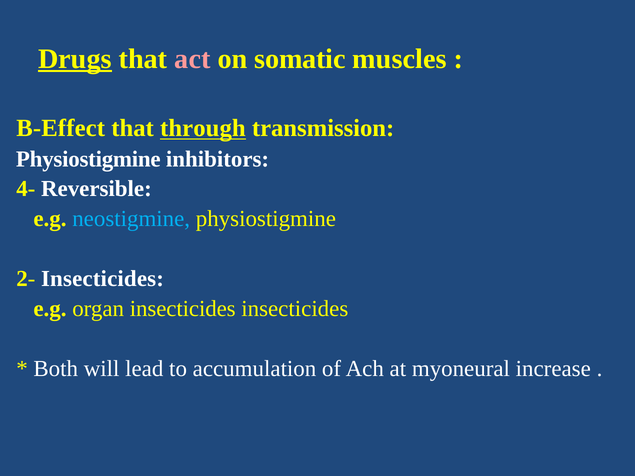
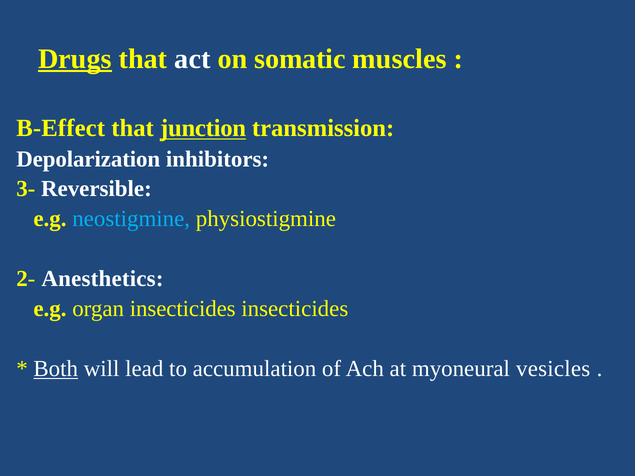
act colour: pink -> white (192, 59)
through: through -> junction (203, 128)
Physiostigmine: Physiostigmine -> Depolarization (88, 159)
4-: 4- -> 3- (26, 189)
2- Insecticides: Insecticides -> Anesthetics (102, 279)
Both underline: none -> present (56, 369)
increase: increase -> vesicles (553, 369)
